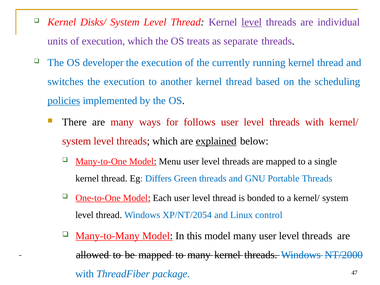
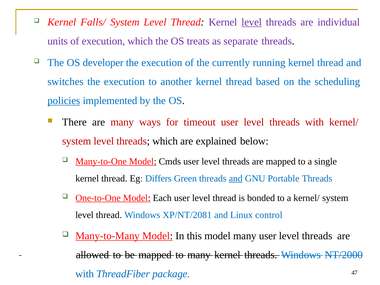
Disks/: Disks/ -> Falls/ (93, 22)
follows: follows -> timeout (200, 122)
explained underline: present -> none (216, 141)
Menu: Menu -> Cmds (170, 161)
and underline: none -> present (236, 179)
XP/NT/2054: XP/NT/2054 -> XP/NT/2081 (187, 215)
